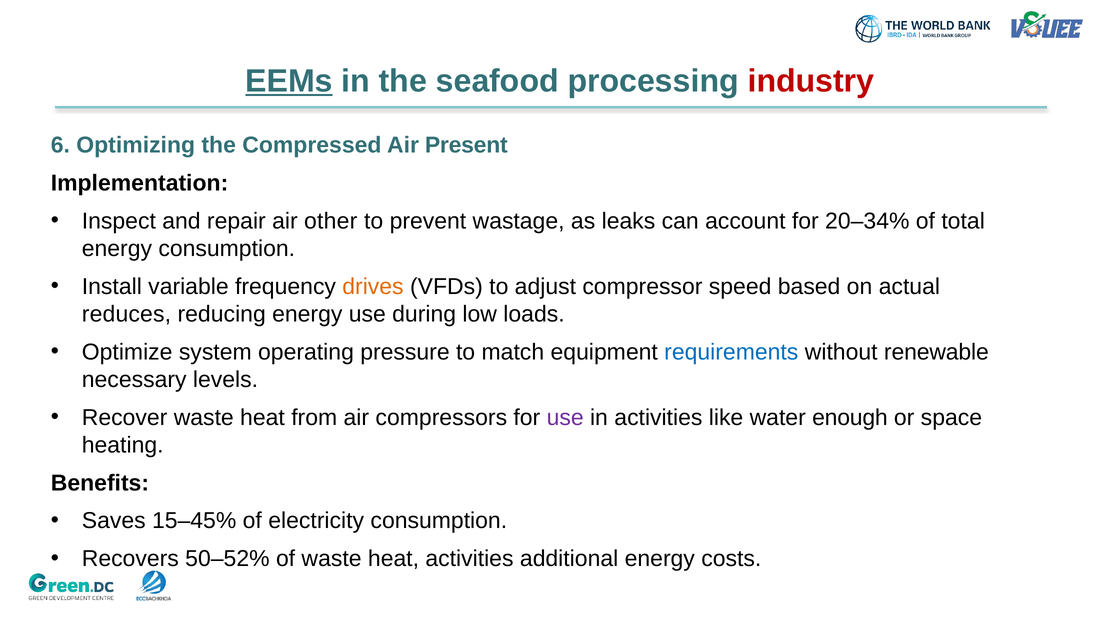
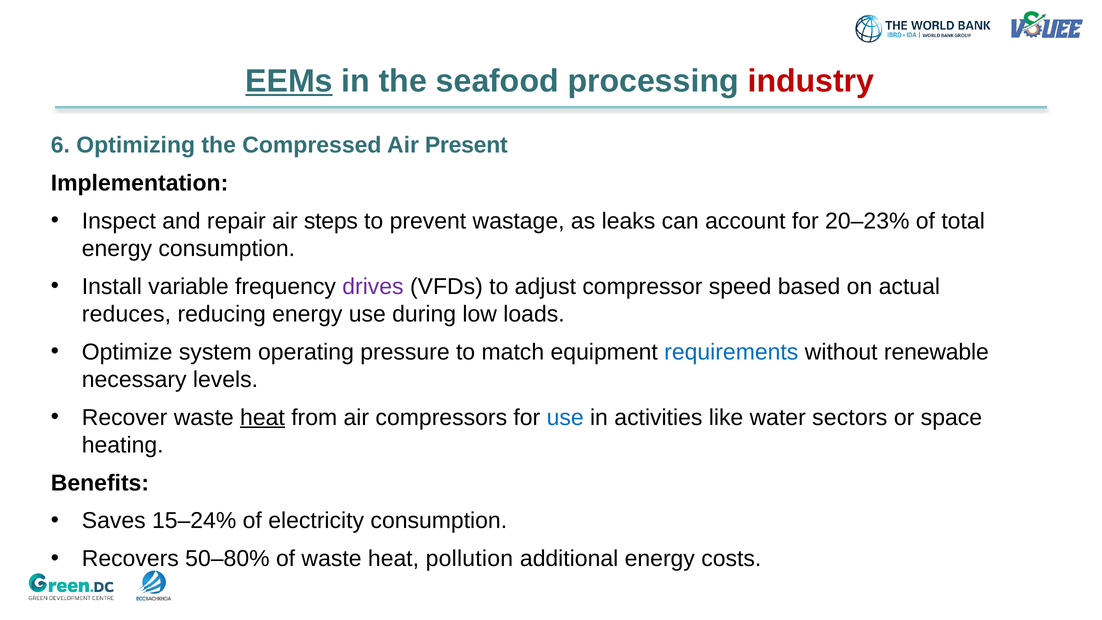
other: other -> steps (331, 221)
20–34%: 20–34% -> 20–23% (867, 221)
drives colour: orange -> purple (373, 286)
heat underline: none -> present (262, 417)
use colour: purple -> blue (565, 417)
enough: enough -> sectors (850, 417)
15–45%: 15–45% -> 15–24% (194, 521)
50–52%: 50–52% -> 50–80% (227, 559)
heat activities: activities -> pollution (469, 559)
